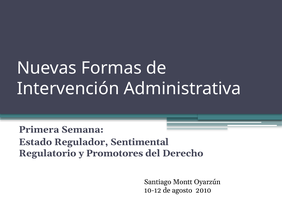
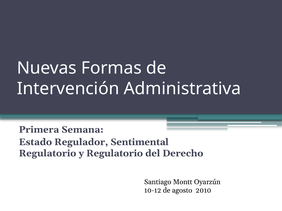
y Promotores: Promotores -> Regulatorio (115, 154)
